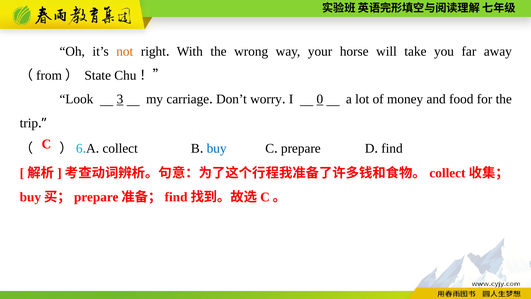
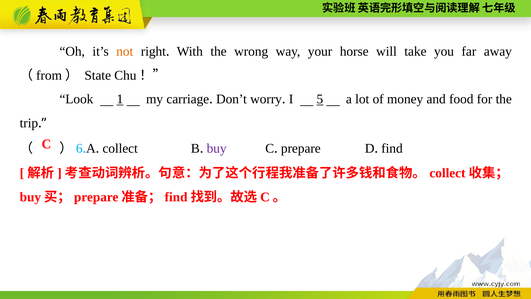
3: 3 -> 1 (120, 99)
0: 0 -> 5 (320, 99)
buy colour: blue -> purple (217, 148)
